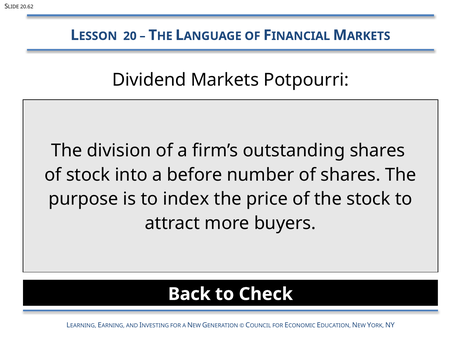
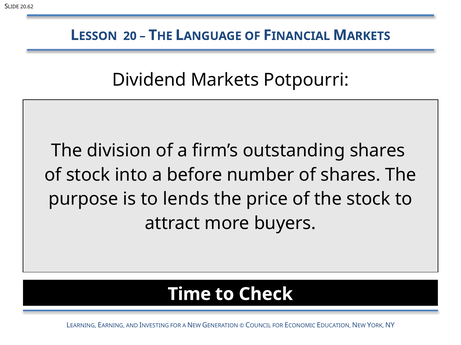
index: index -> lends (186, 200)
Back: Back -> Time (189, 295)
